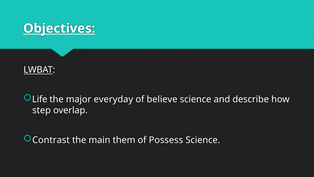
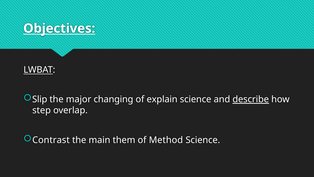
Life: Life -> Slip (40, 99)
everyday: everyday -> changing (113, 99)
believe: believe -> explain (162, 99)
describe underline: none -> present (251, 99)
Possess: Possess -> Method (166, 140)
